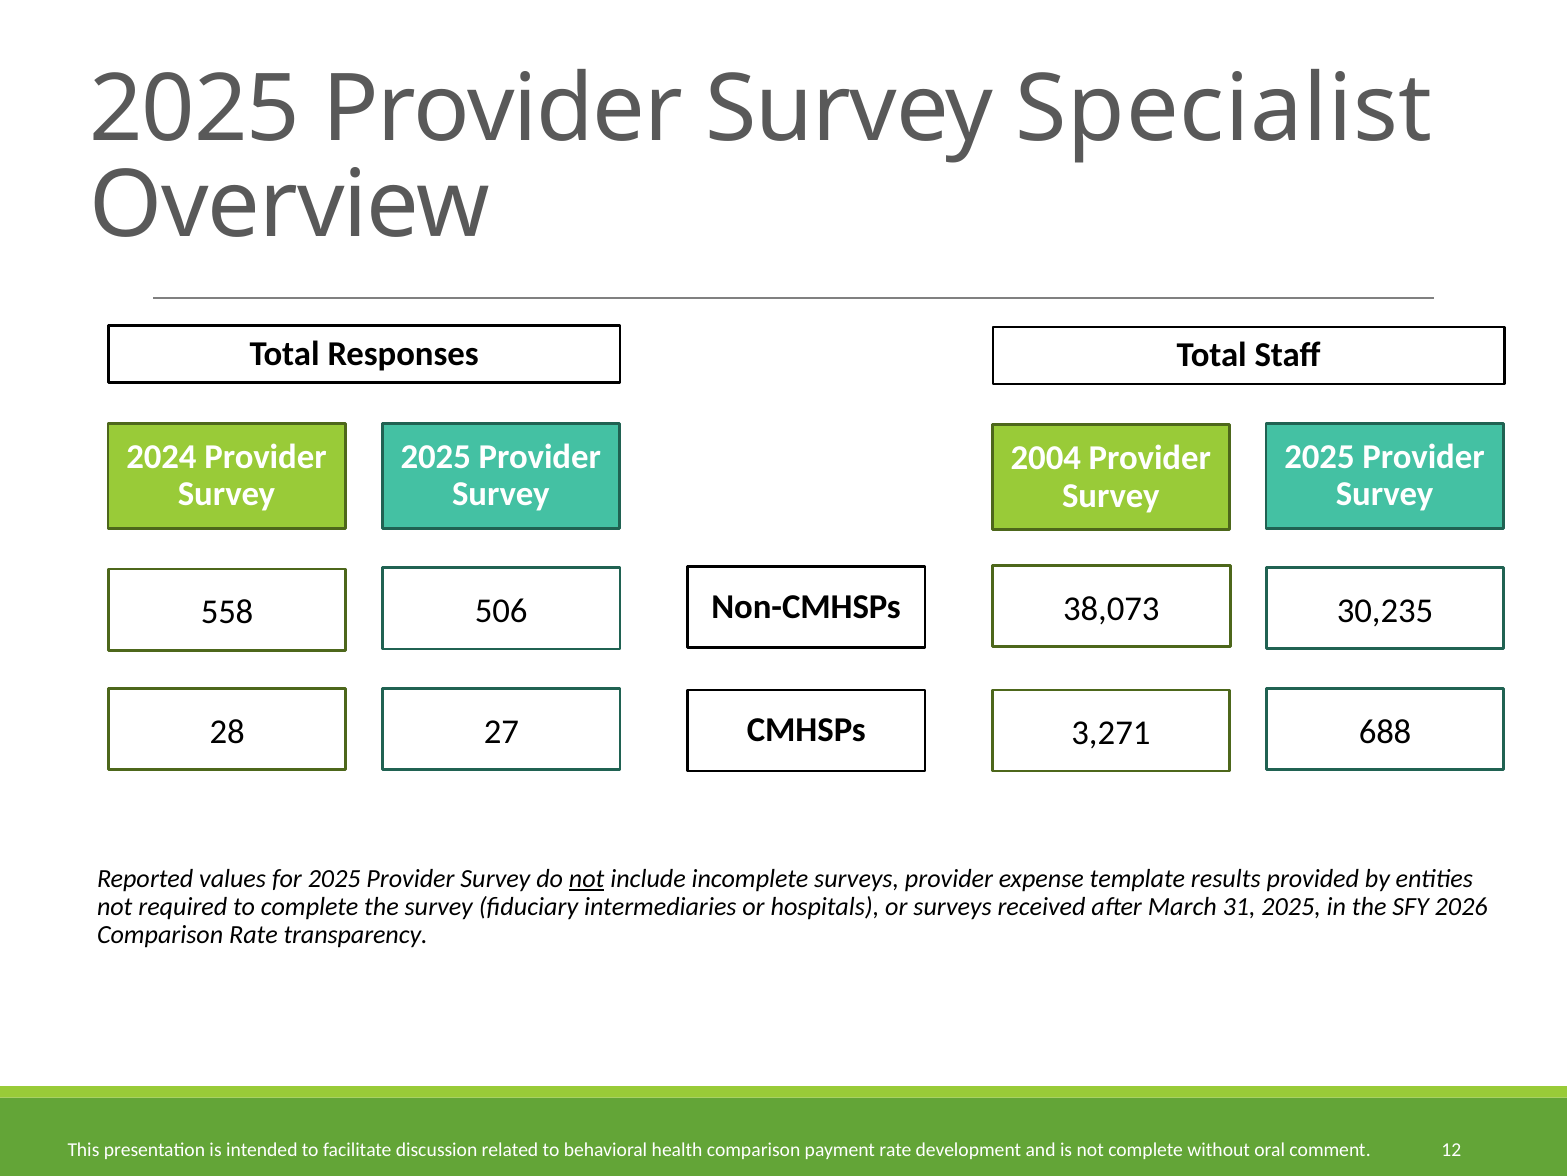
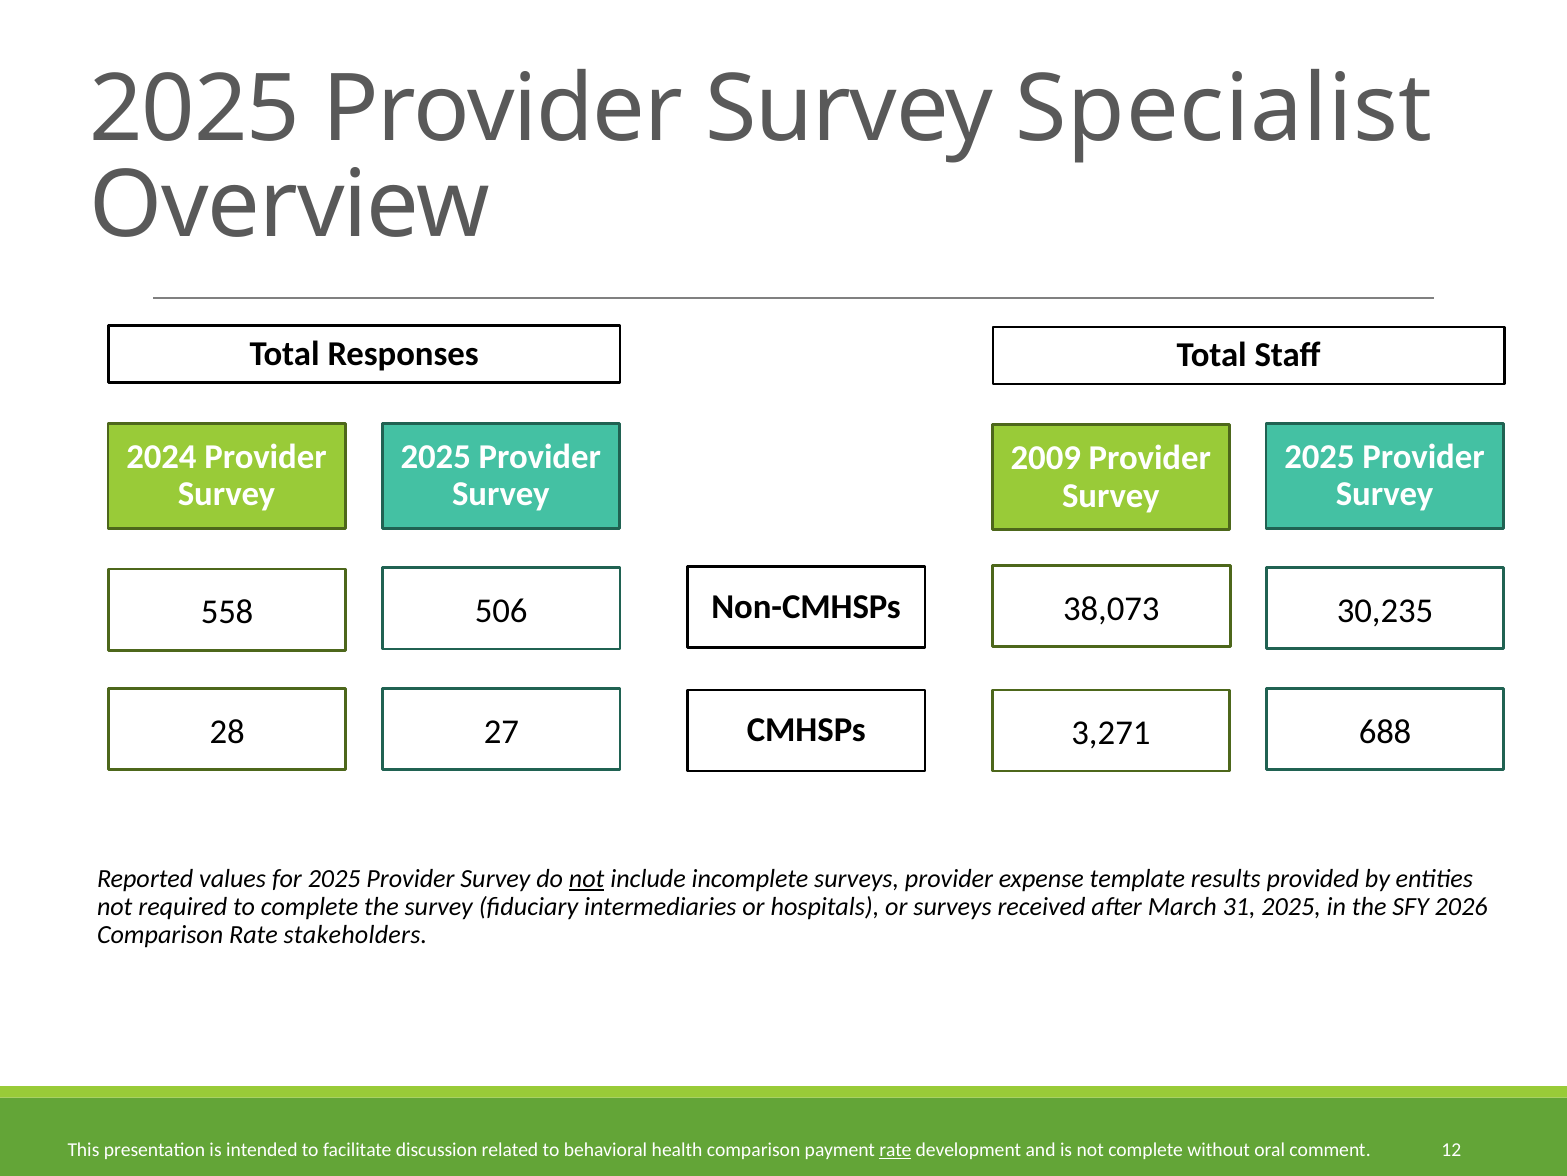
2004: 2004 -> 2009 (1046, 458)
transparency: transparency -> stakeholders (355, 934)
rate underline: none -> present (895, 1149)
